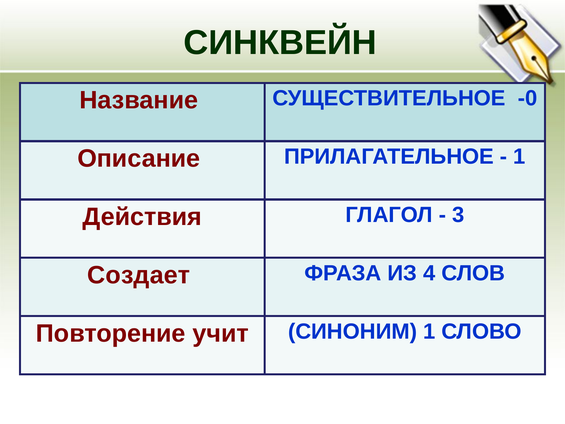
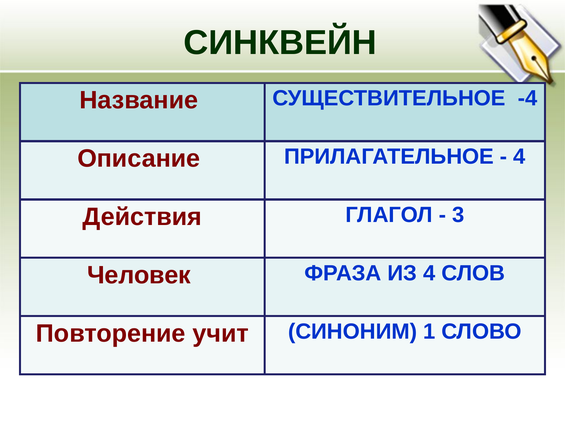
-0: -0 -> -4 (528, 98)
1: 1 -> 4 (519, 157)
Создает: Создает -> Человек (139, 275)
